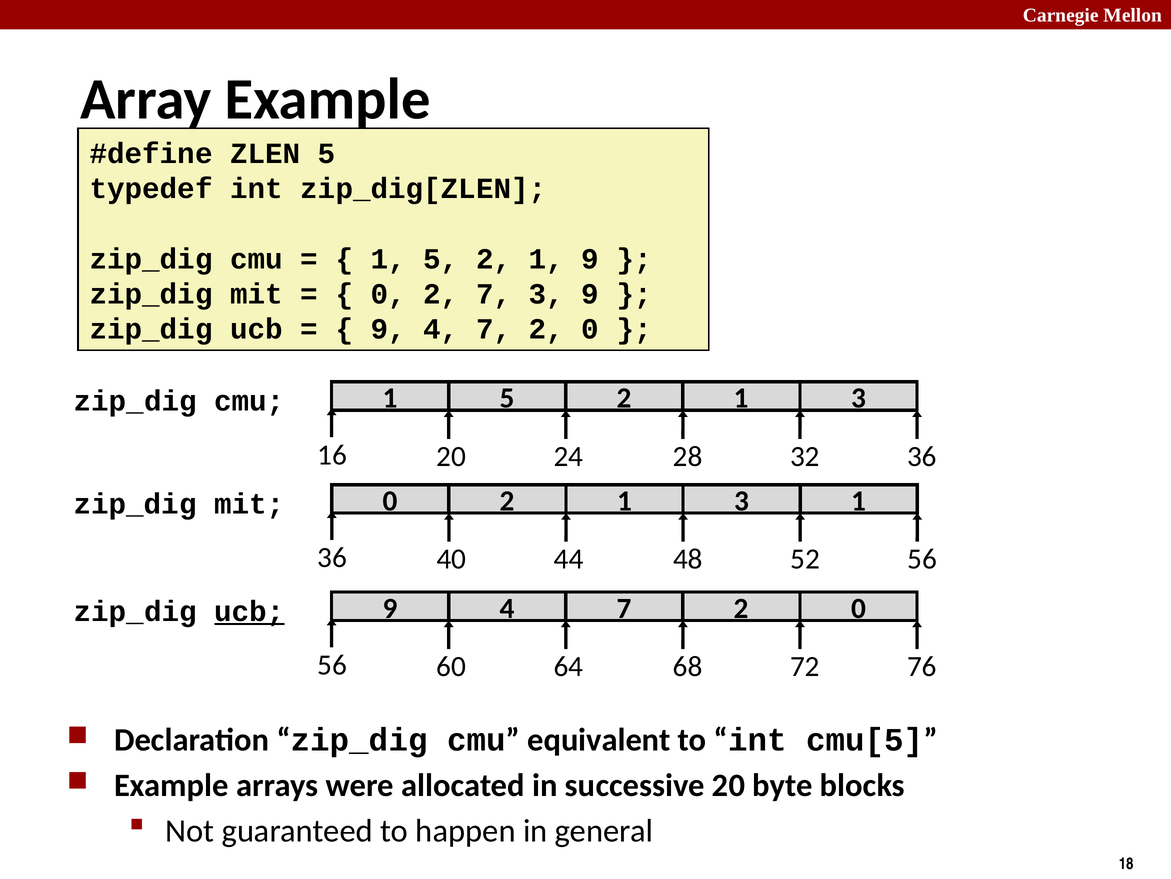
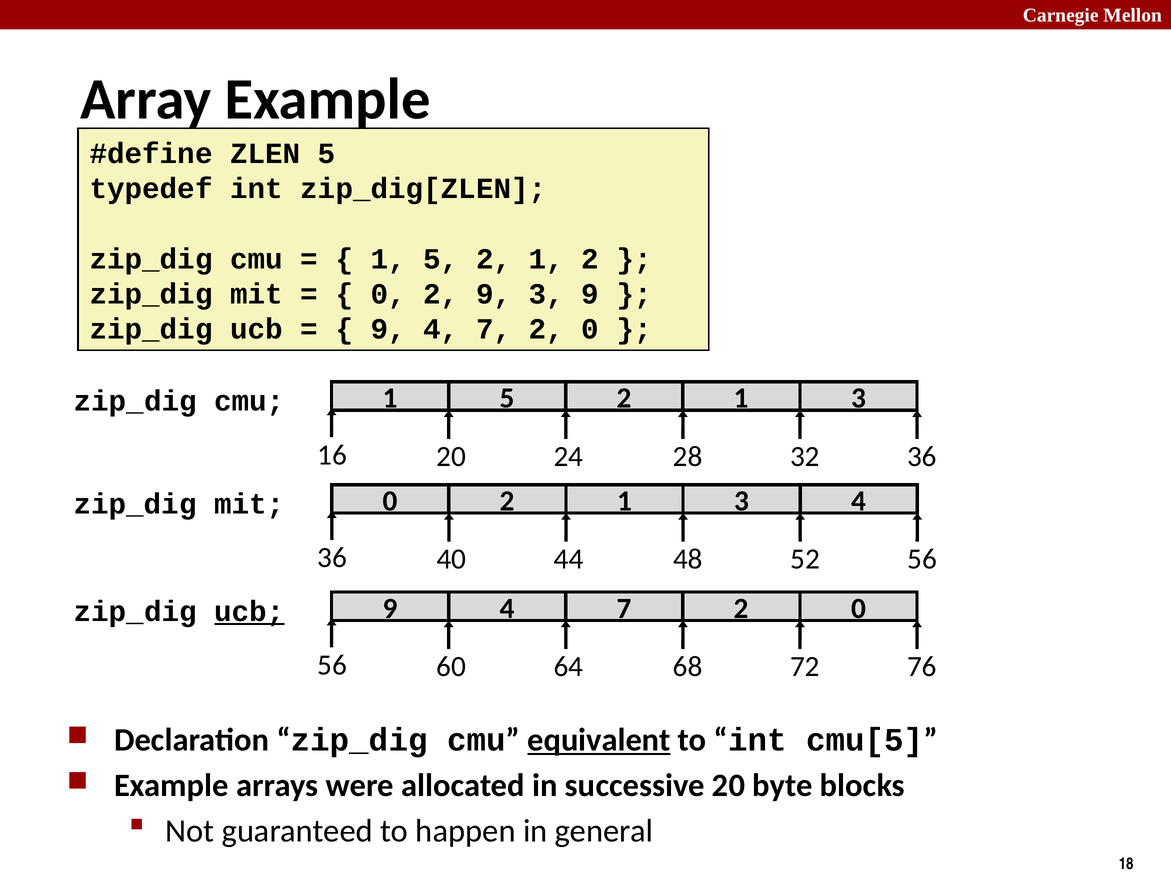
1 9: 9 -> 2 (590, 259)
2 7: 7 -> 9 (494, 294)
3 1: 1 -> 4 (859, 501)
equivalent underline: none -> present (599, 739)
